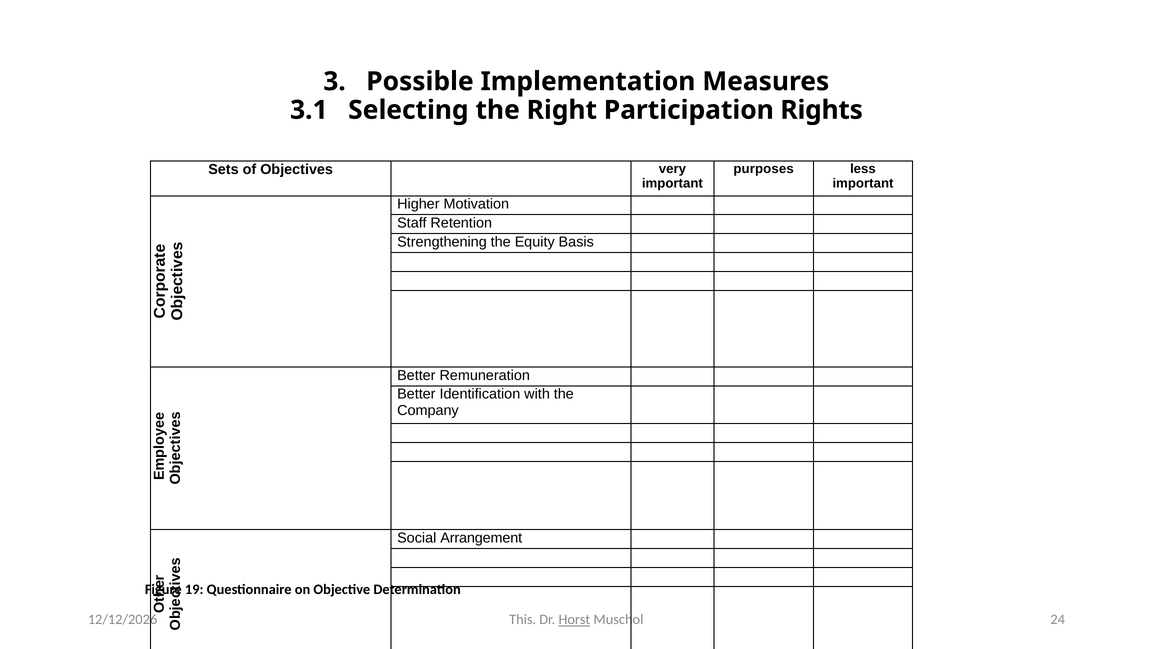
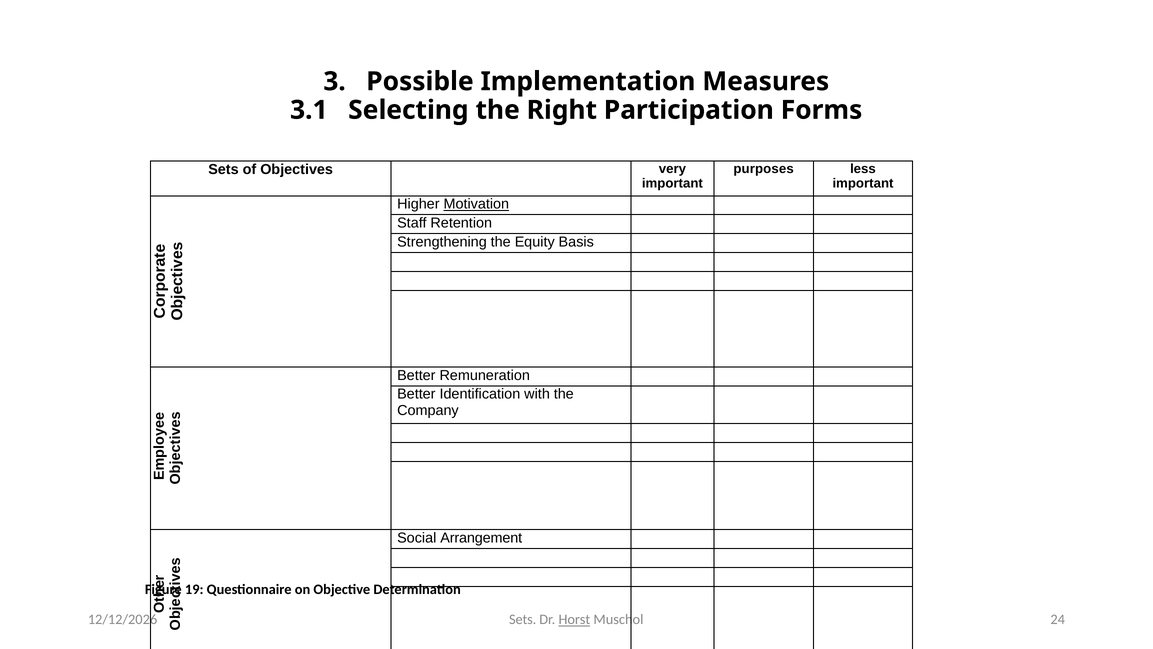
Rights: Rights -> Forms (822, 110)
Motivation underline: none -> present (476, 204)
This: This -> Sets (523, 619)
